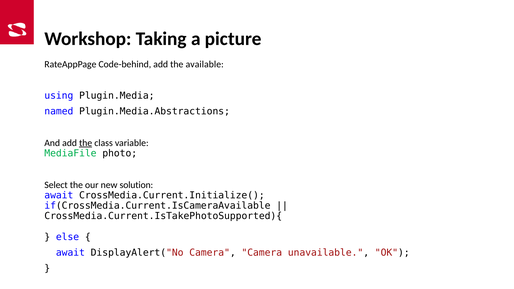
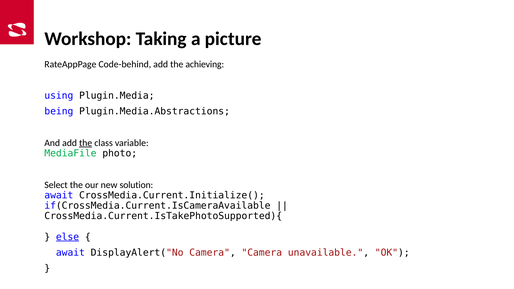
available: available -> achieving (205, 64)
named: named -> being (59, 111)
else underline: none -> present (68, 237)
